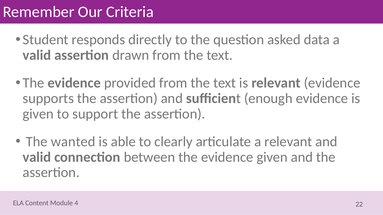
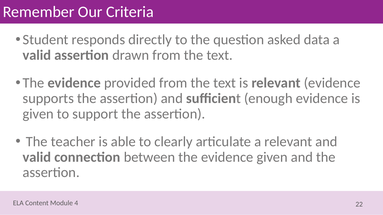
wanted: wanted -> teacher (73, 142)
